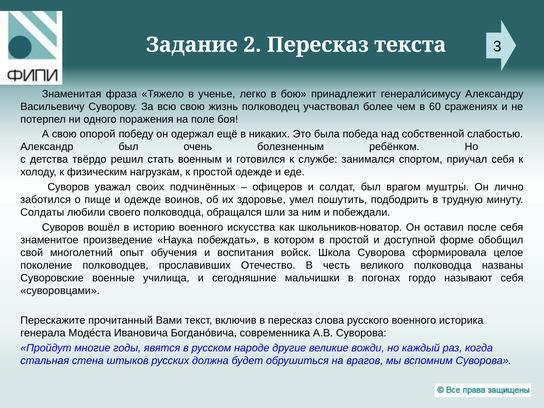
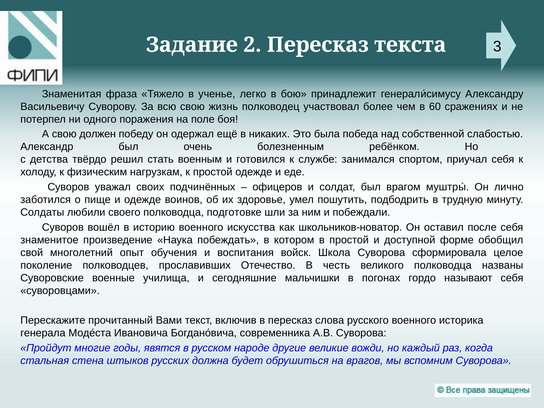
опорой: опорой -> должен (98, 134)
обращался: обращался -> подготовке (234, 212)
